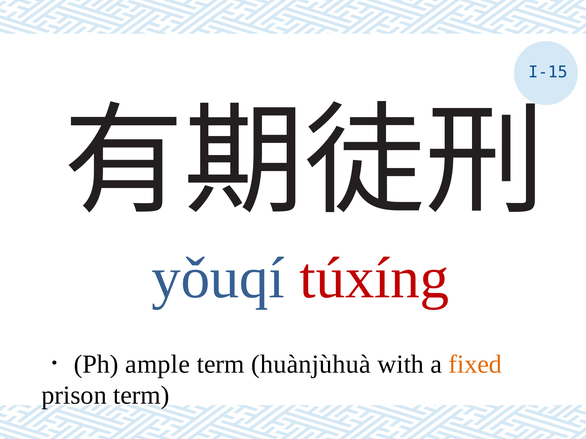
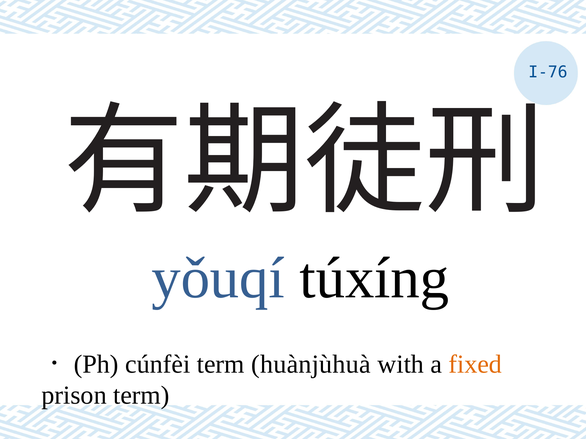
I-15: I-15 -> I-76 (548, 72)
túxíng colour: red -> black (374, 279)
ample: ample -> cúnfèi (158, 365)
